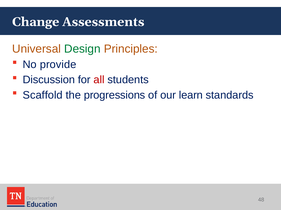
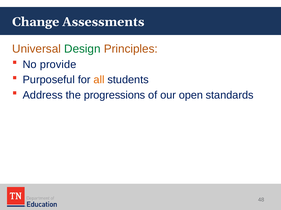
Discussion: Discussion -> Purposeful (49, 80)
all colour: red -> orange (99, 80)
Scaffold: Scaffold -> Address (43, 95)
learn: learn -> open (191, 95)
